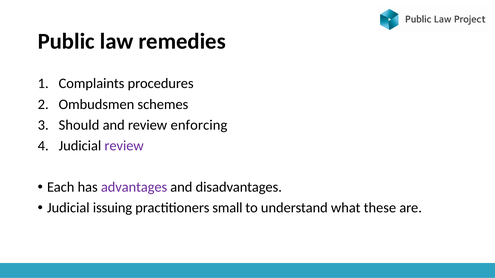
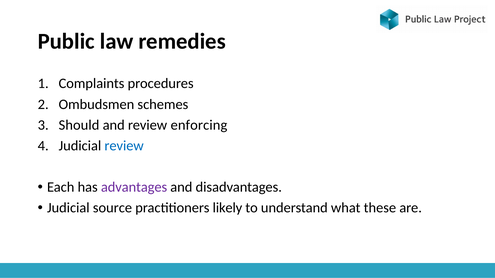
review colour: purple -> blue (124, 146)
issuing: issuing -> source (112, 208)
small: small -> likely (227, 208)
